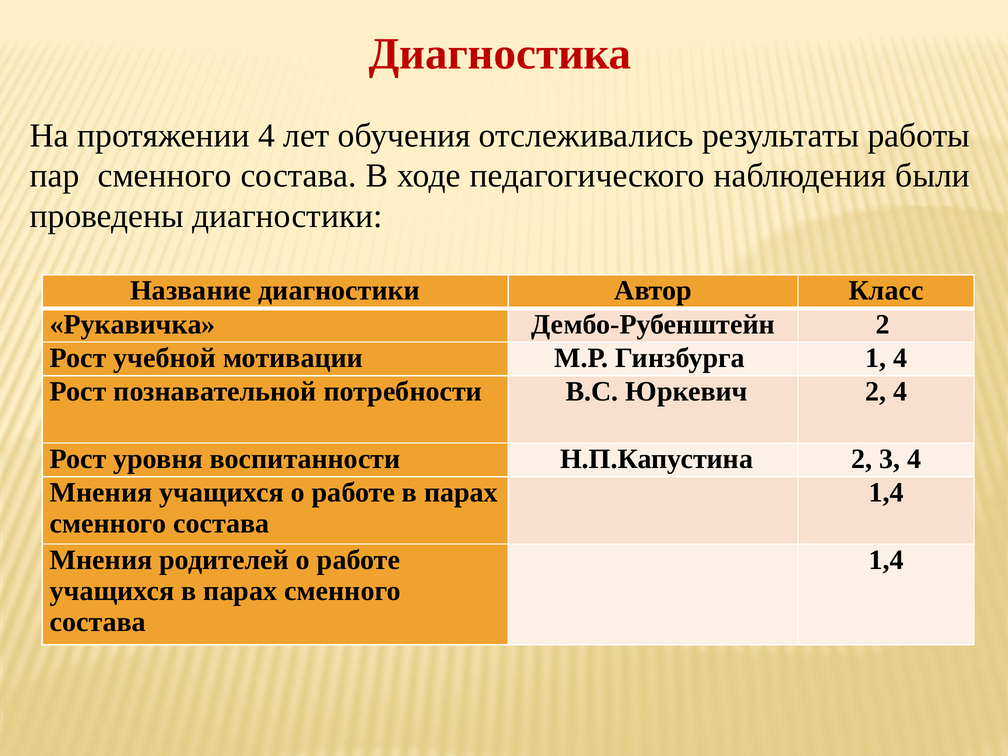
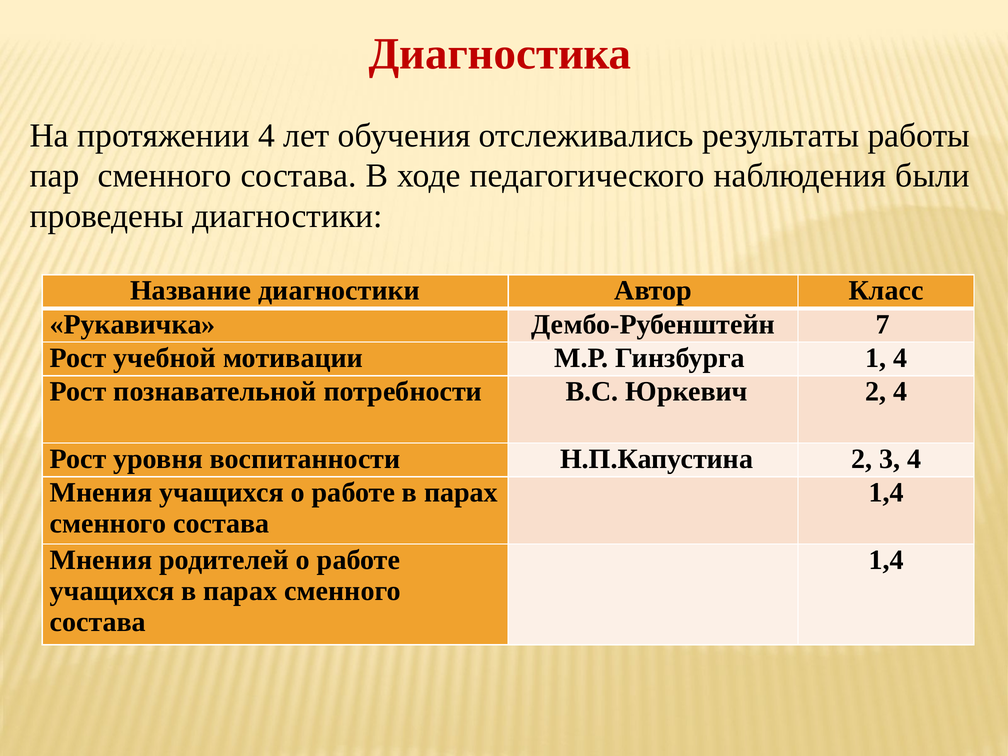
Дембо-Рубенштейн 2: 2 -> 7 (883, 324)
